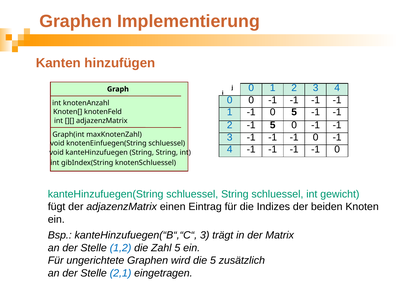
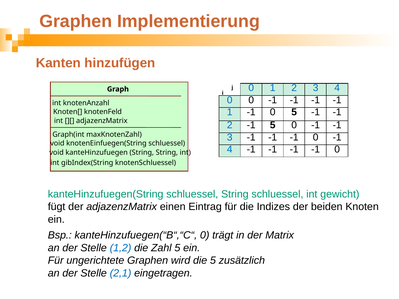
kanteHinzufuegen(“B“,“C“ 3: 3 -> 0 (205, 235)
